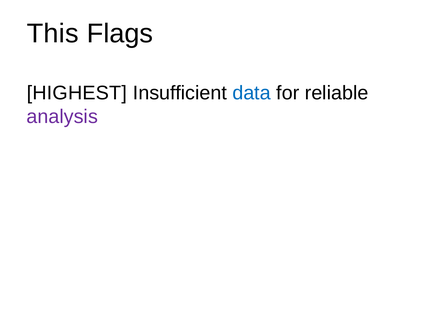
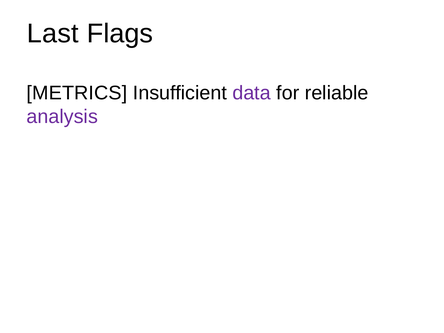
This: This -> Last (53, 34)
HIGHEST: HIGHEST -> METRICS (77, 93)
data colour: blue -> purple (252, 93)
